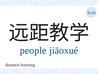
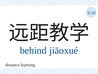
people: people -> behind (33, 50)
